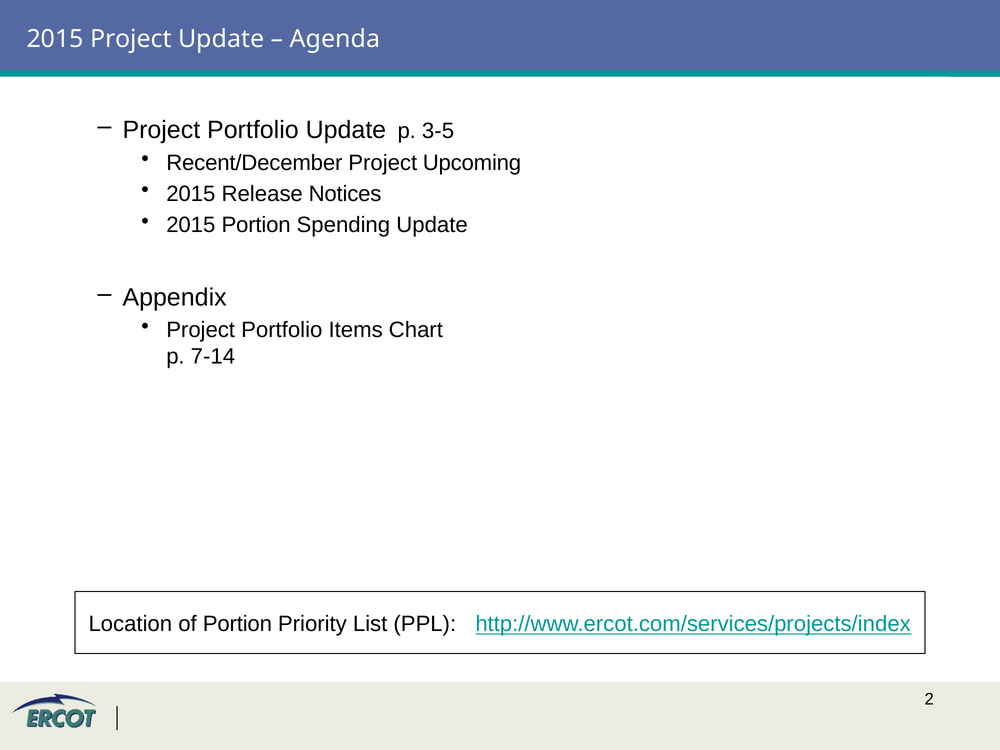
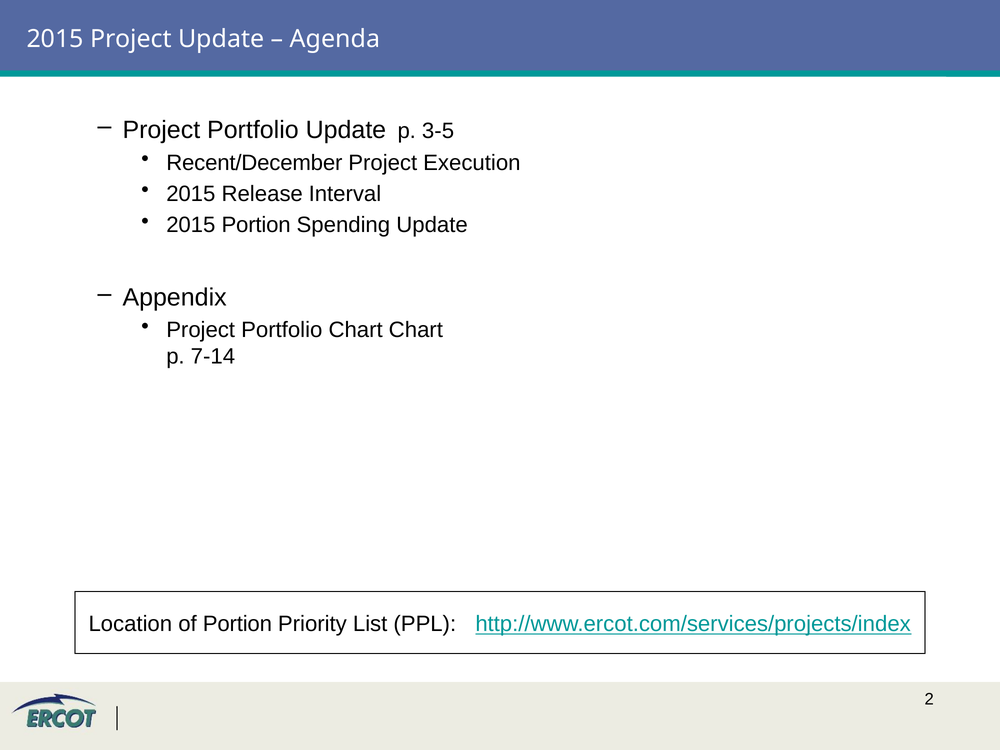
Upcoming: Upcoming -> Execution (472, 163)
Notices: Notices -> Interval (345, 194)
Portfolio Items: Items -> Chart (356, 330)
